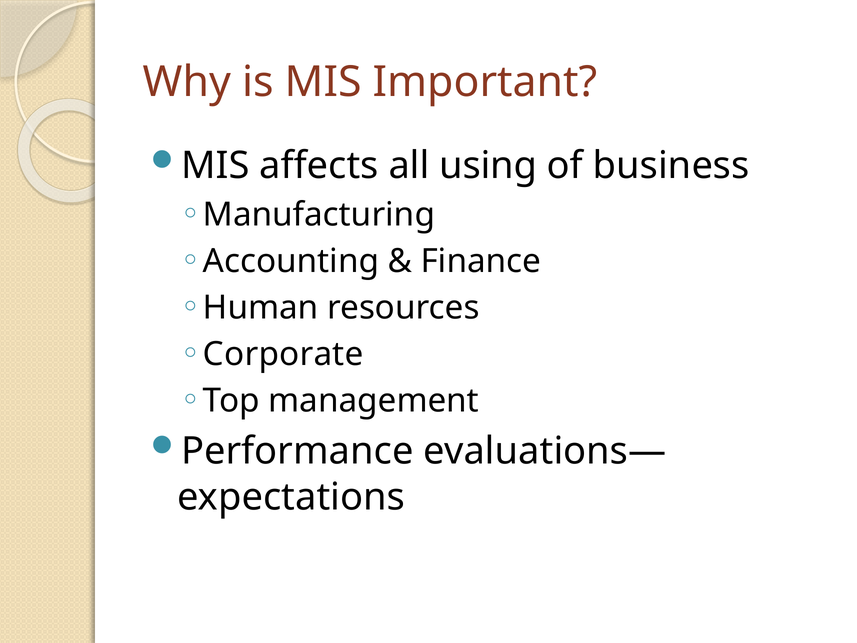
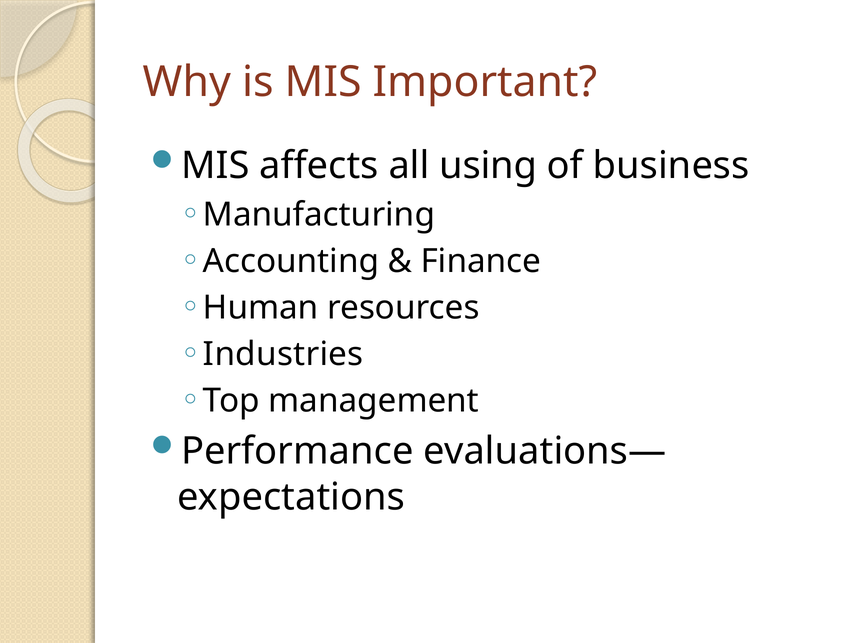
Corporate: Corporate -> Industries (283, 354)
